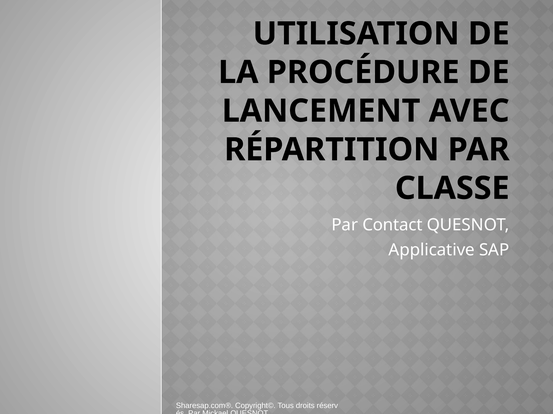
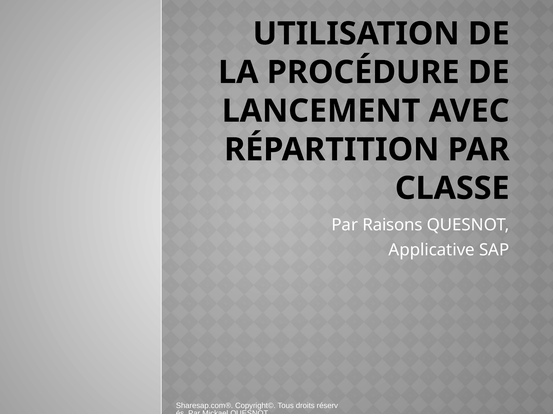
Contact: Contact -> Raisons (392, 225)
